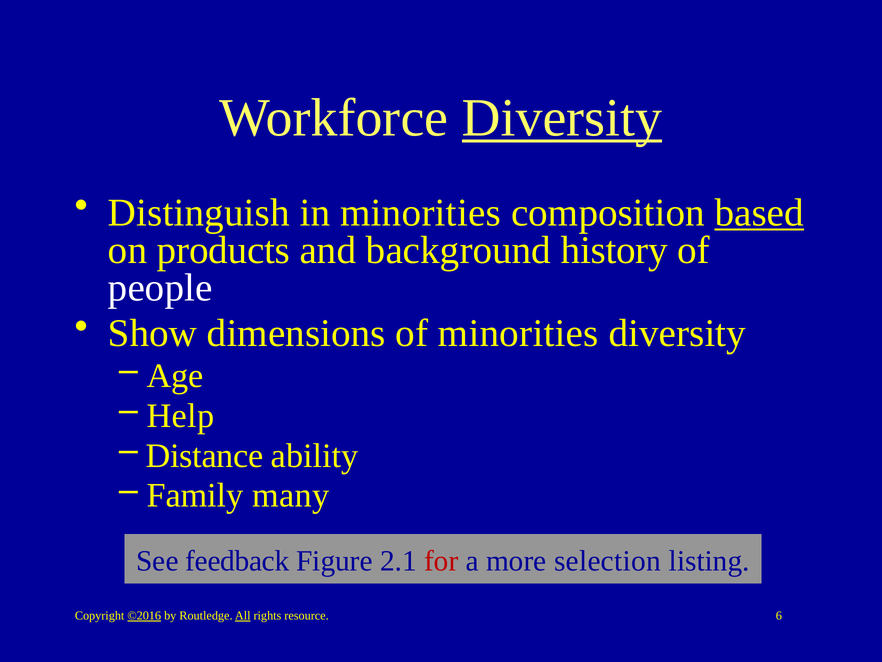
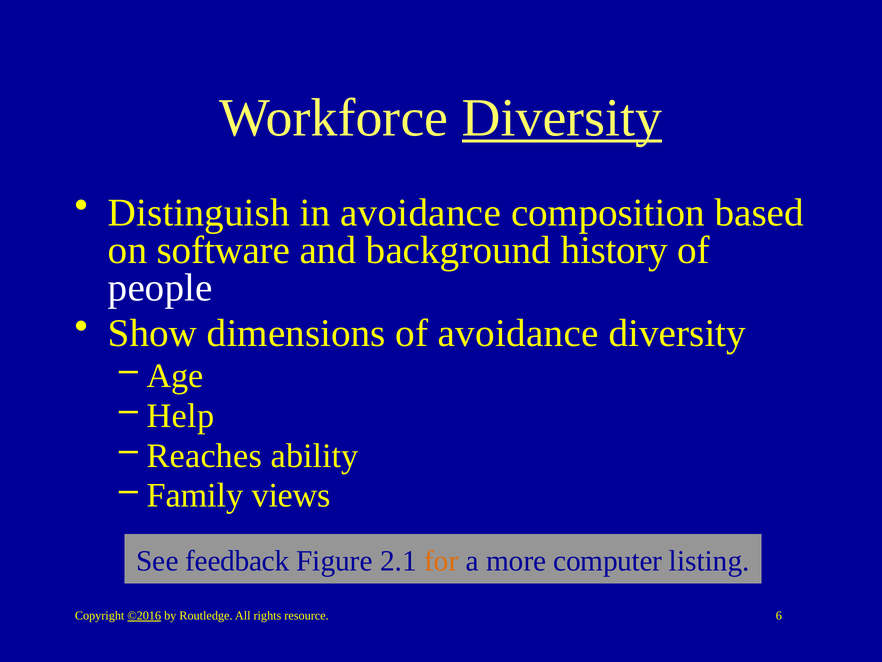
in minorities: minorities -> avoidance (420, 213)
based underline: present -> none (759, 213)
products: products -> software (223, 250)
of minorities: minorities -> avoidance (518, 333)
Distance: Distance -> Reaches (204, 455)
many: many -> views (291, 495)
for colour: red -> orange (441, 561)
selection: selection -> computer (608, 561)
All underline: present -> none (243, 615)
